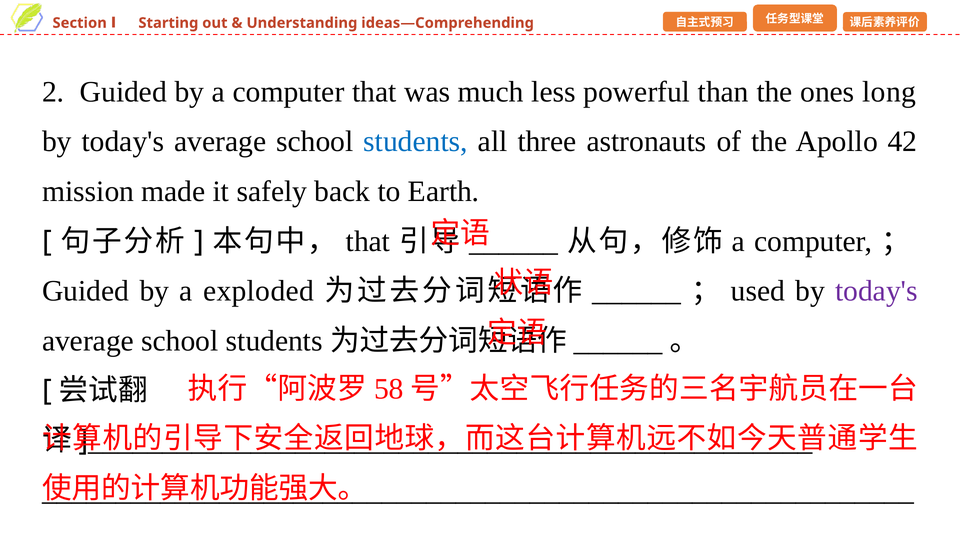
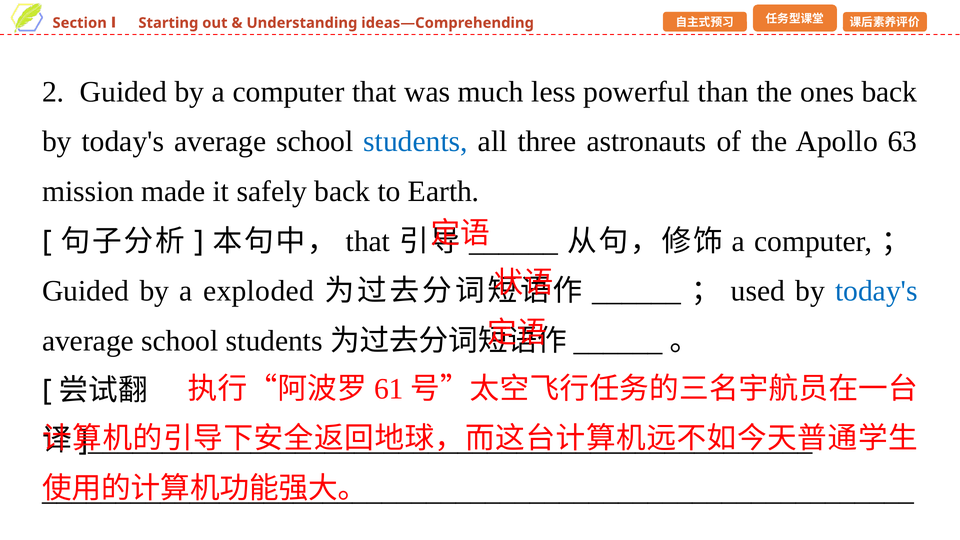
ones long: long -> back (889, 92)
42: 42 -> 63 (902, 142)
today's colour: purple -> blue (876, 291)
58: 58 -> 61 (389, 389)
